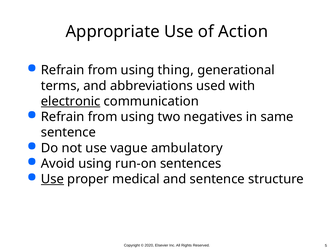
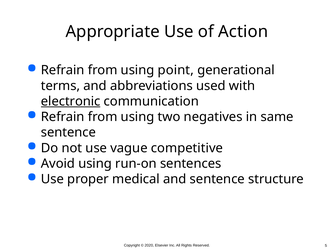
thing: thing -> point (176, 70)
ambulatory: ambulatory -> competitive (187, 148)
Use underline: present -> none (52, 180)
